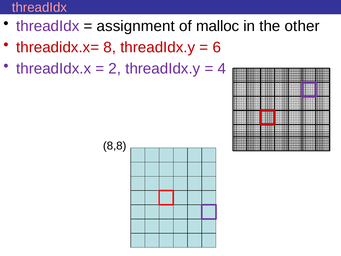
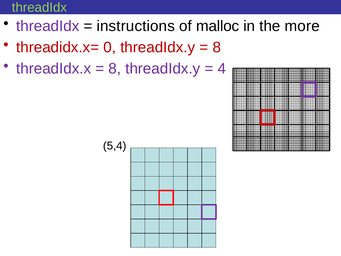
threadIdx colour: pink -> light green (40, 7)
assignment: assignment -> instructions (136, 26)
other: other -> more (302, 26)
8: 8 -> 0 (110, 47)
6: 6 -> 8 (217, 47)
2: 2 -> 8 (115, 69)
8,8: 8,8 -> 5,4 (115, 146)
